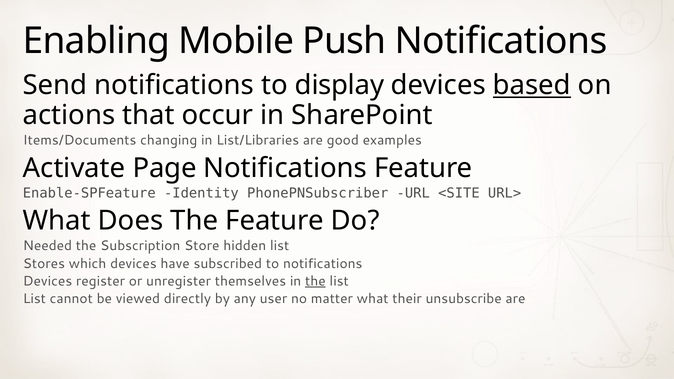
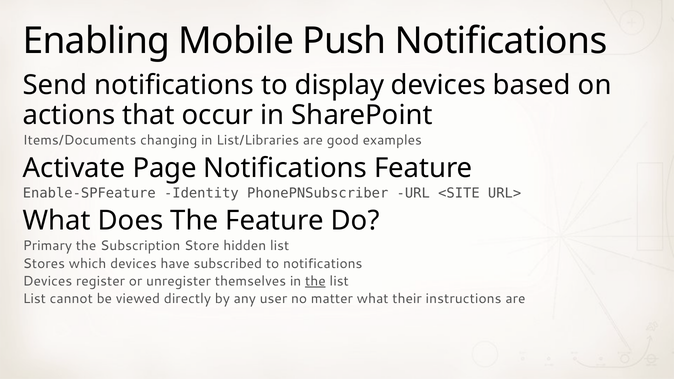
based underline: present -> none (532, 85)
Needed: Needed -> Primary (47, 246)
unsubscribe: unsubscribe -> instructions (464, 299)
